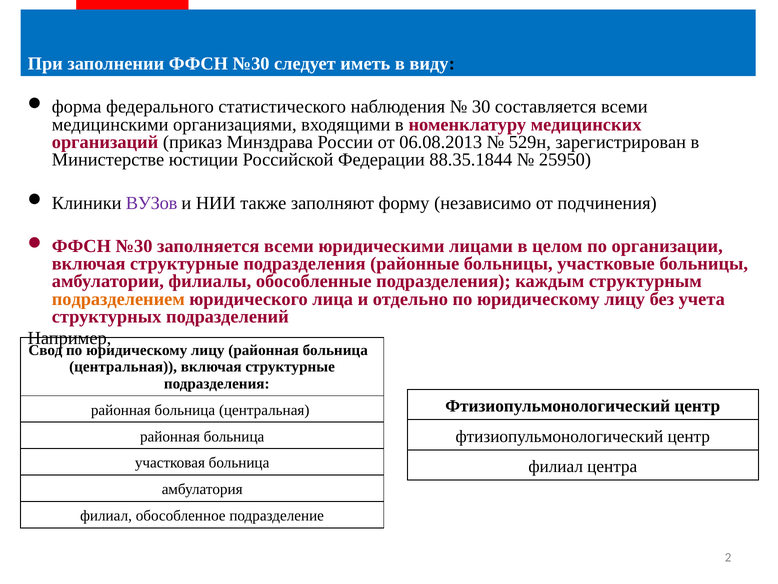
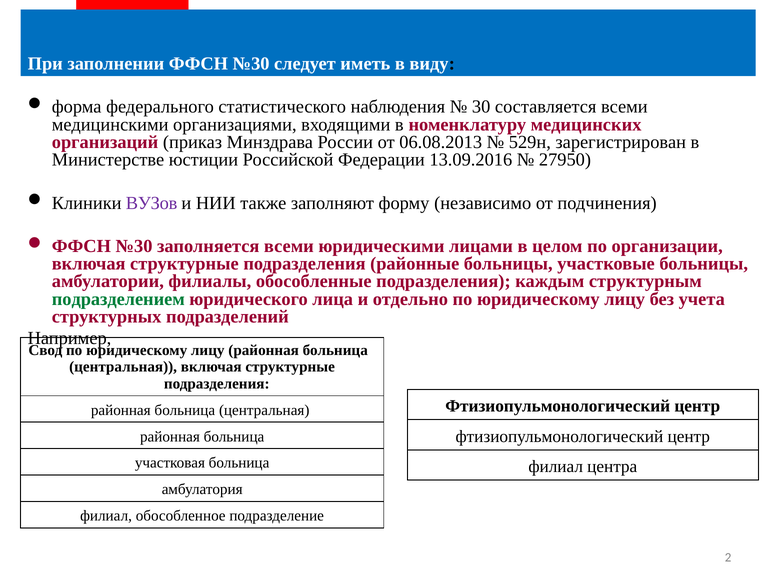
88.35.1844: 88.35.1844 -> 13.09.2016 (471, 160)
25950: 25950 -> 27950 (565, 160)
подразделением colour: orange -> green (118, 299)
